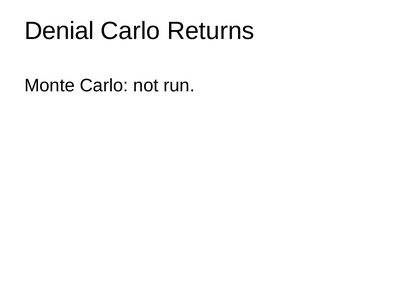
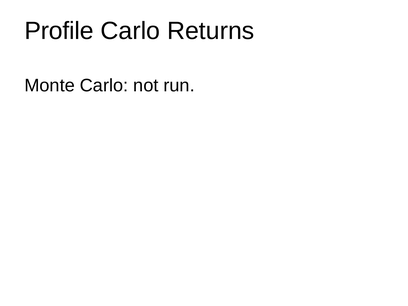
Denial: Denial -> Profile (59, 31)
